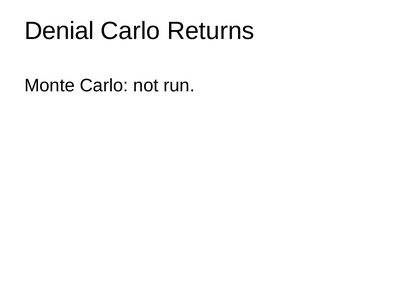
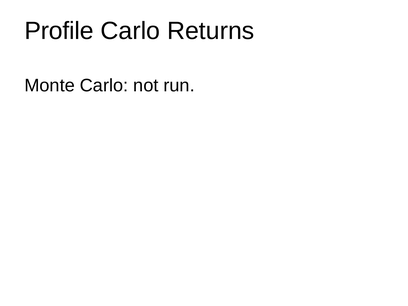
Denial: Denial -> Profile (59, 31)
